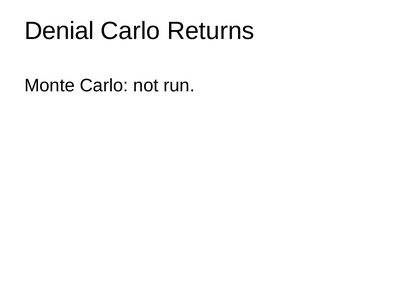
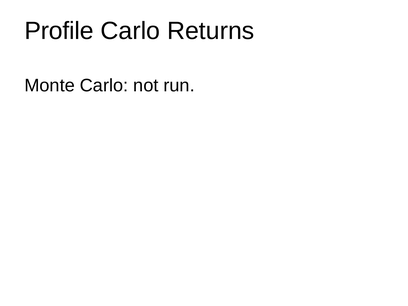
Denial: Denial -> Profile (59, 31)
